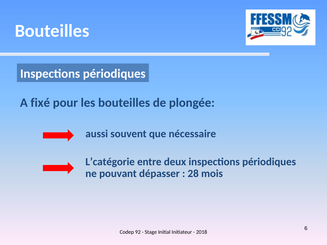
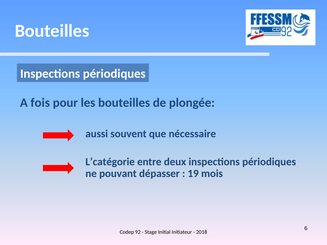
fixé: fixé -> fois (40, 103)
28: 28 -> 19 (193, 174)
